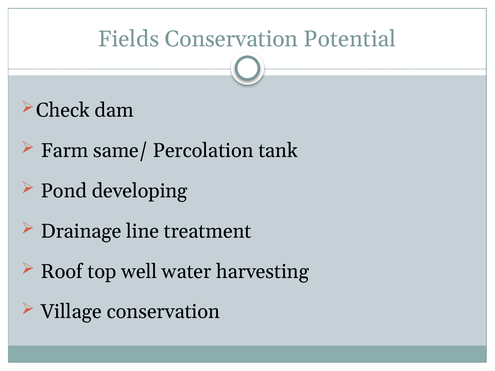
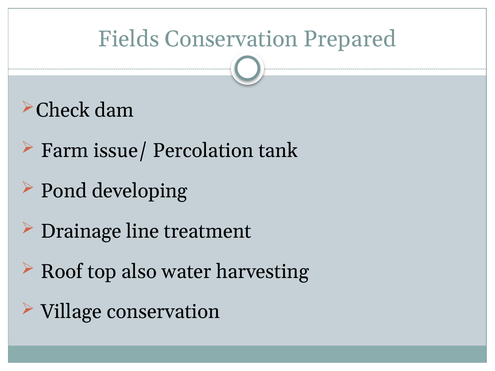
Potential: Potential -> Prepared (350, 39)
same/: same/ -> issue/ (121, 151)
well: well -> also (139, 272)
